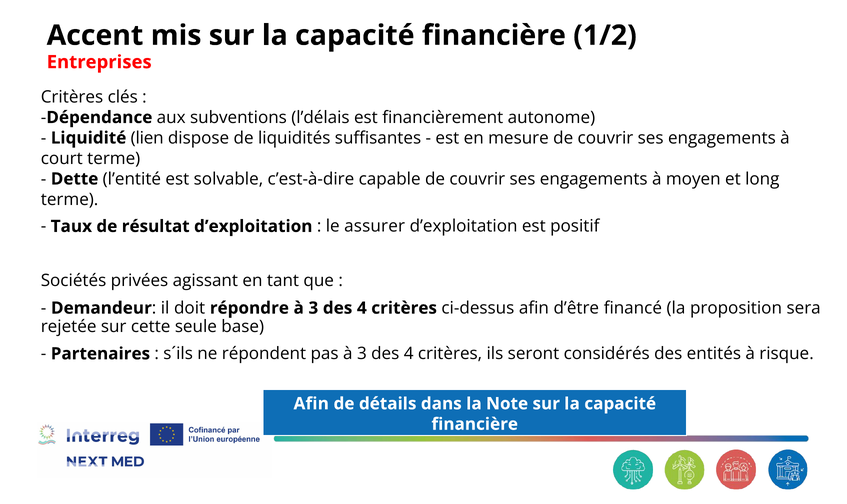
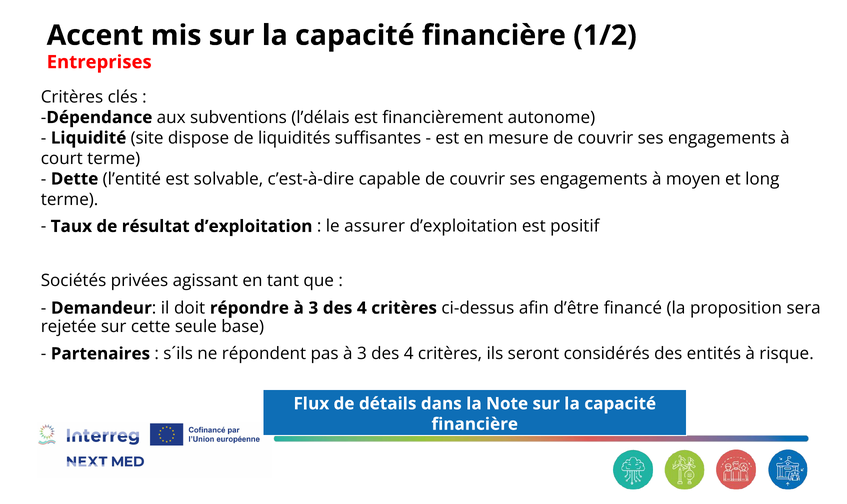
lien: lien -> site (147, 138)
Afin: Afin -> Flux (311, 404)
